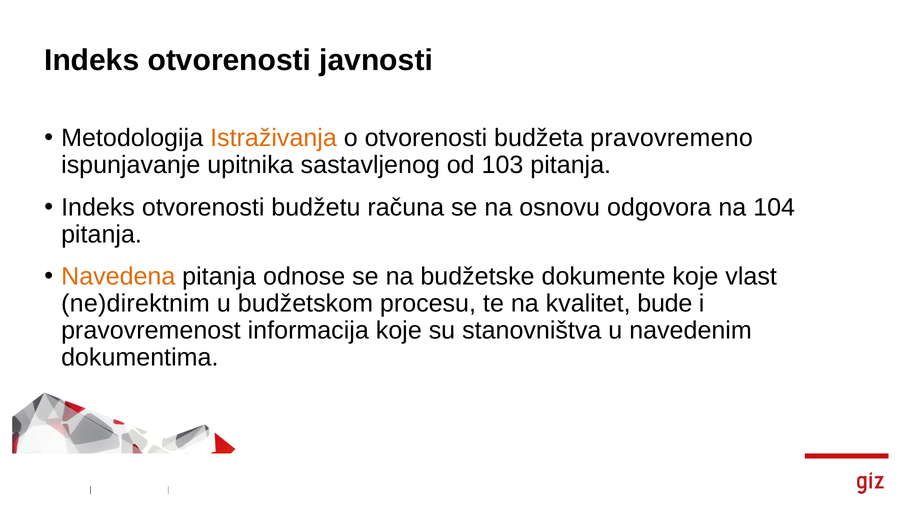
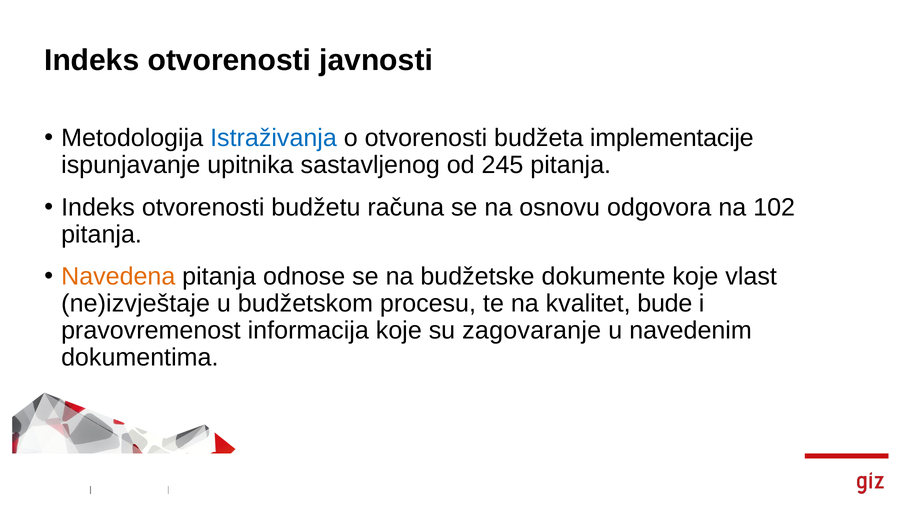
Istraživanja colour: orange -> blue (274, 138)
pravovremeno: pravovremeno -> implementacije (672, 138)
103: 103 -> 245 (502, 165)
104: 104 -> 102 (774, 207)
ne)direktnim: ne)direktnim -> ne)izvještaje (136, 303)
stanovništva: stanovništva -> zagovaranje (532, 330)
